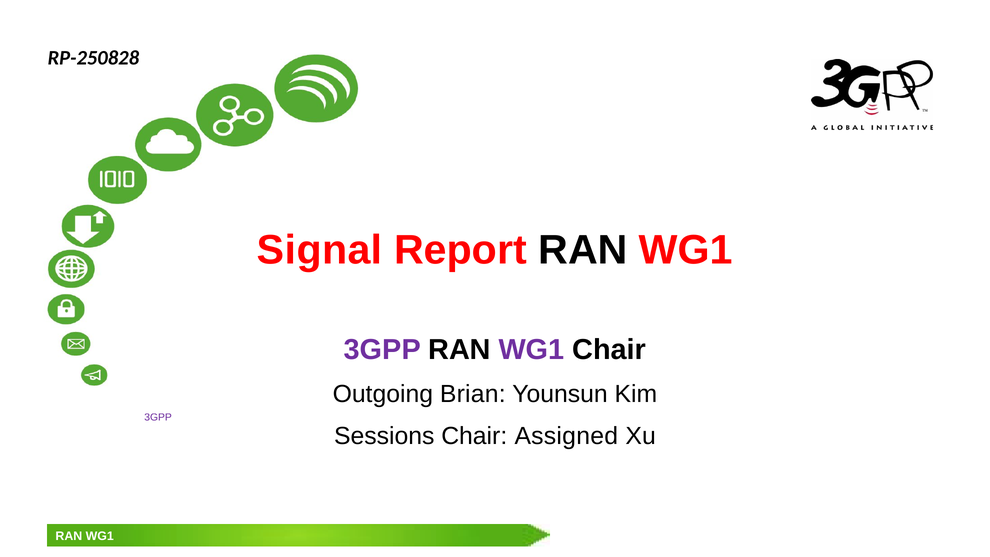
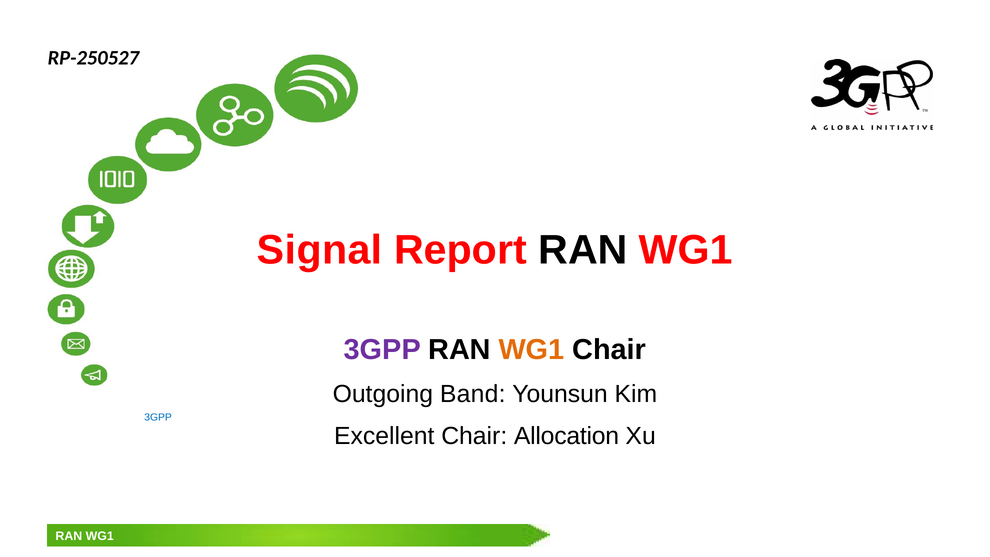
RP-250828: RP-250828 -> RP-250527 (93, 58)
WG1 colour: purple -> orange (531, 350)
Brian: Brian -> Band (473, 394)
3GPP colour: purple -> blue (158, 417)
Sessions: Sessions -> Excellent (384, 436)
Assigned: Assigned -> Allocation (567, 436)
